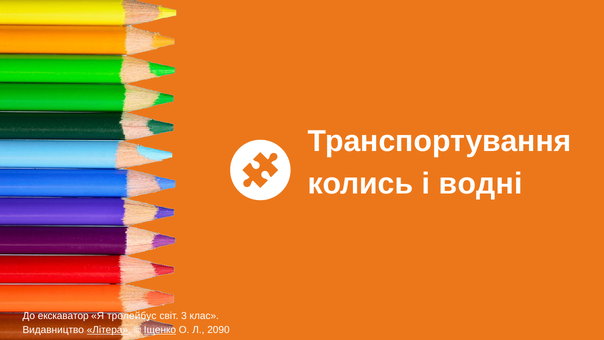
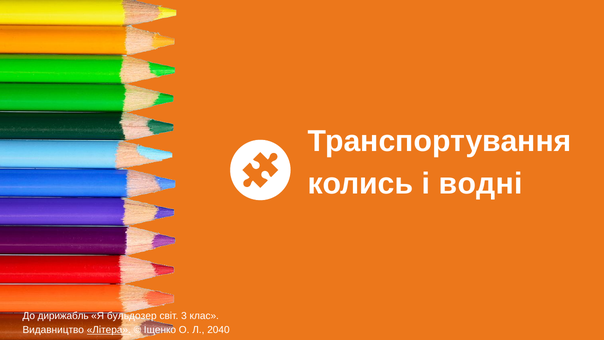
екскаватор: екскаватор -> дирижабль (63, 316)
тролейбус: тролейбус -> бульдозер (132, 316)
Іщенко underline: present -> none (160, 330)
2090: 2090 -> 2040 (218, 330)
